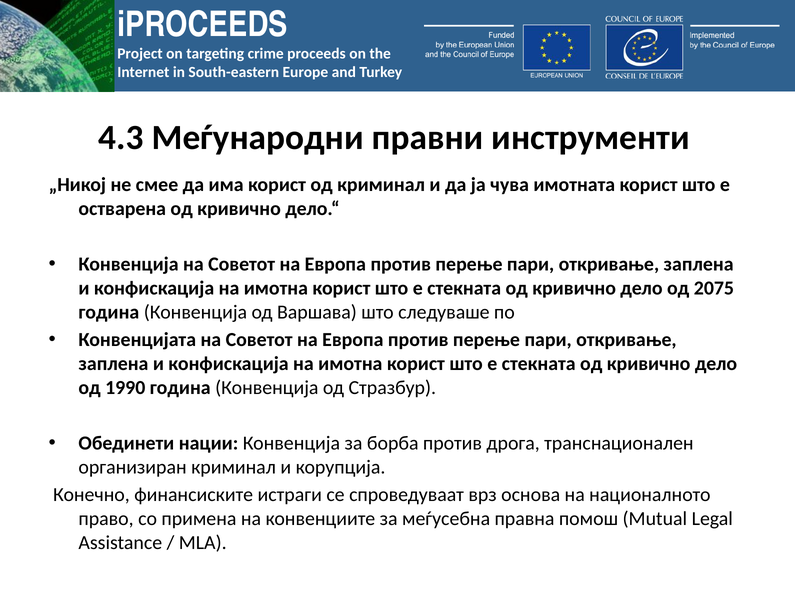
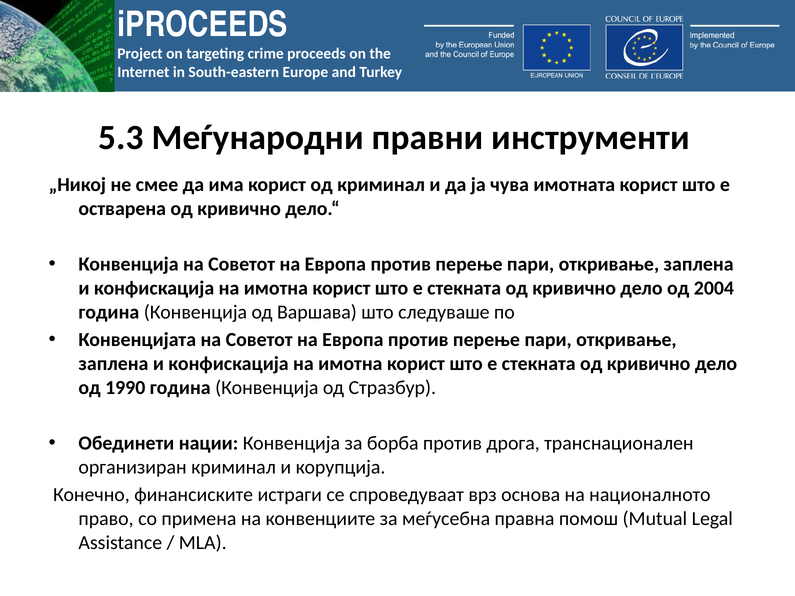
4.3: 4.3 -> 5.3 (121, 138)
2075: 2075 -> 2004 (714, 288)
